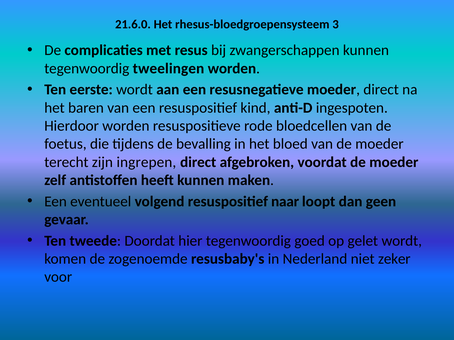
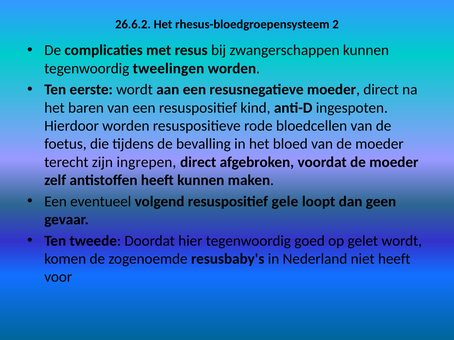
21.6.0: 21.6.0 -> 26.6.2 (133, 24)
3: 3 -> 2 (336, 24)
naar: naar -> gele (285, 202)
niet zeker: zeker -> heeft (394, 259)
